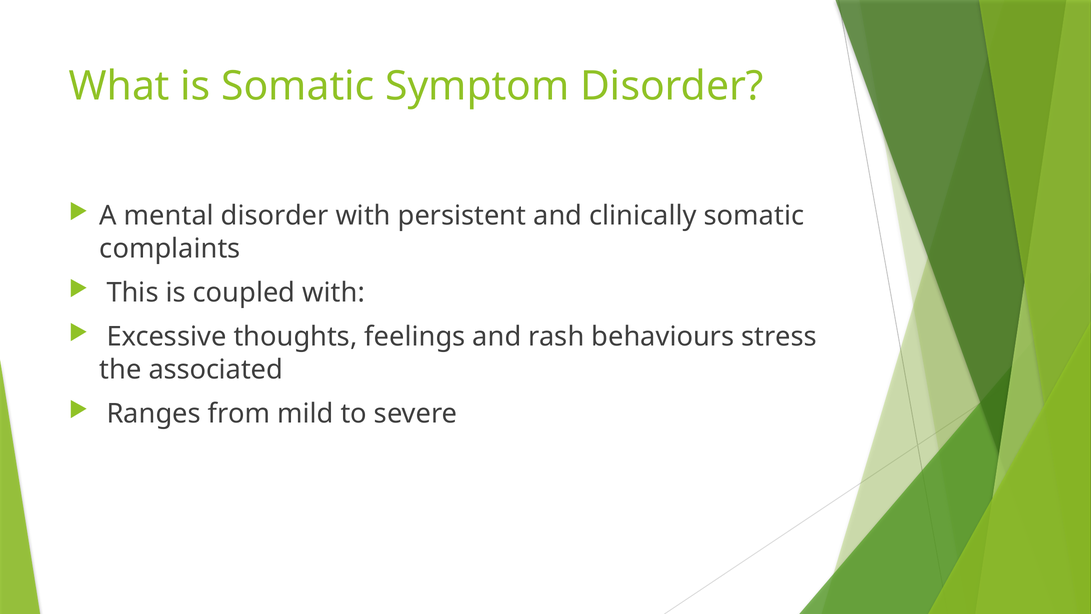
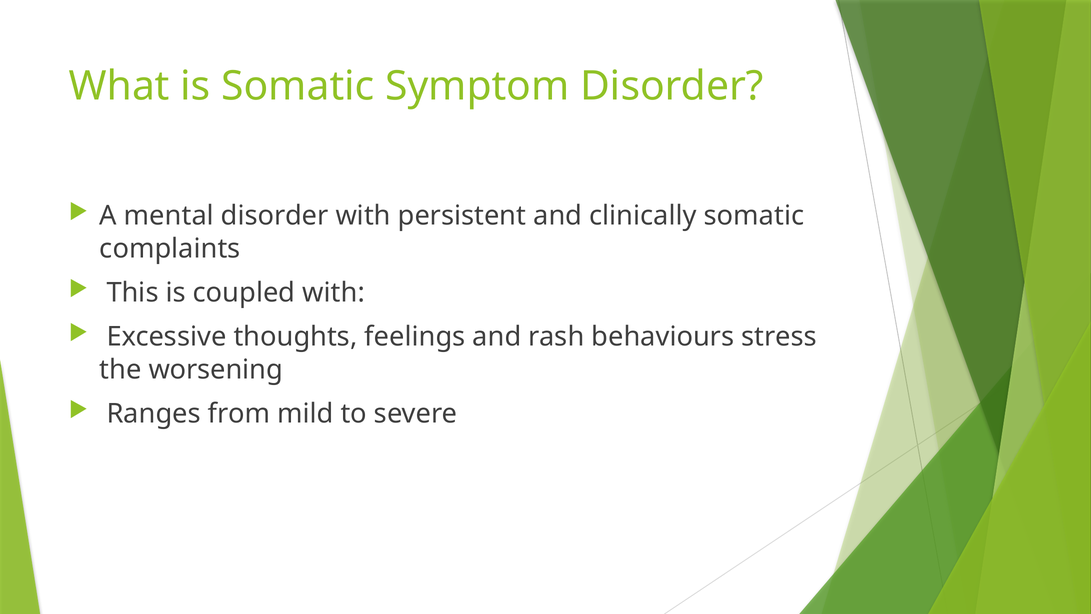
associated: associated -> worsening (216, 369)
